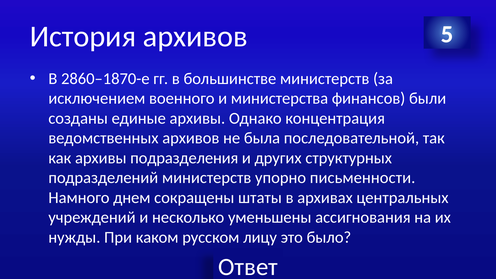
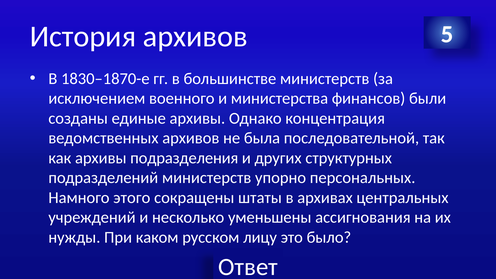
2860–1870-е: 2860–1870-е -> 1830–1870-е (105, 79)
письменности: письменности -> персональных (363, 178)
днем: днем -> этого (132, 198)
